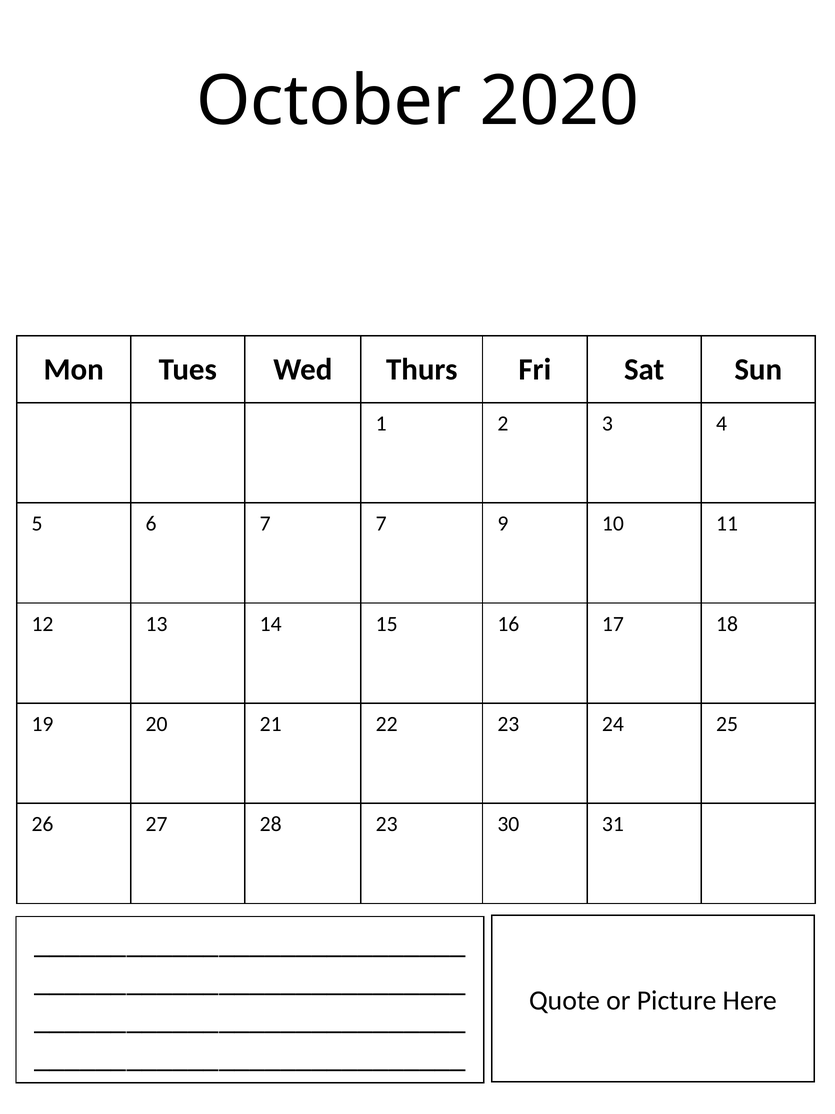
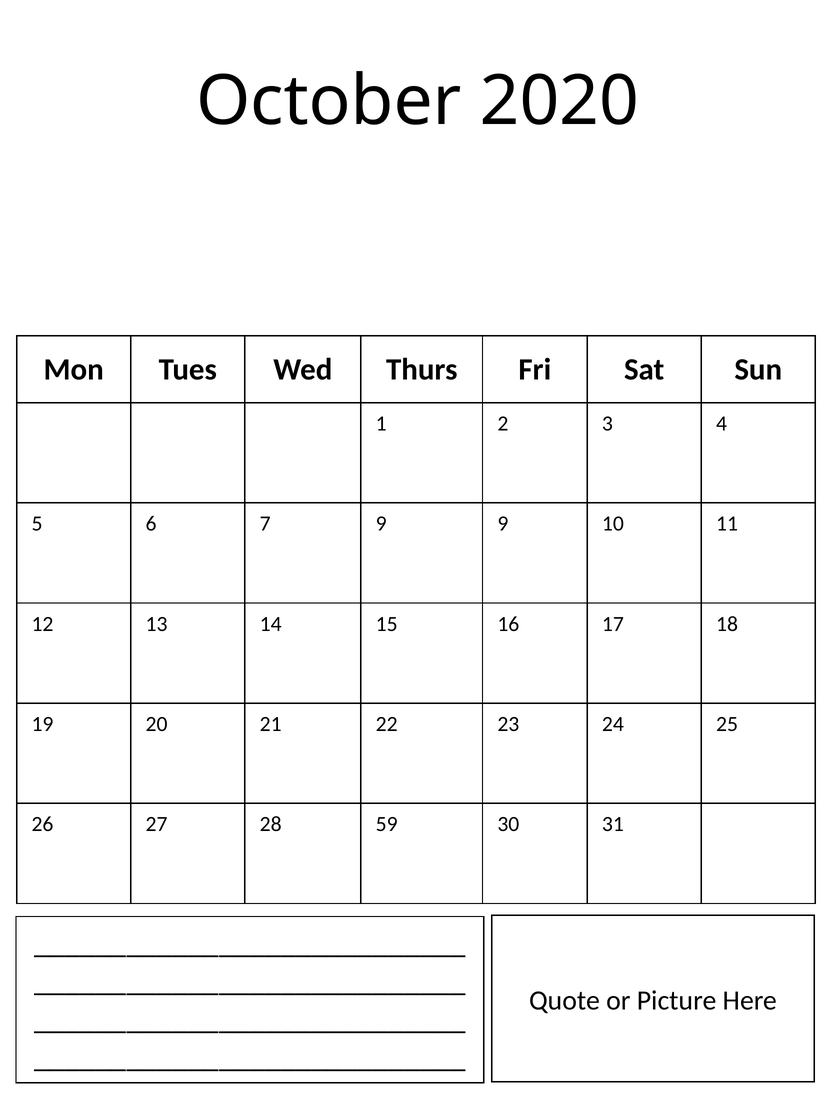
7 7: 7 -> 9 (381, 523)
28 23: 23 -> 59 (387, 824)
